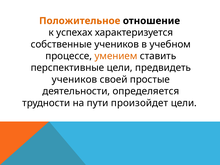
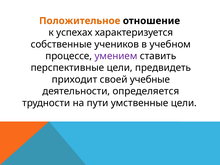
умением colour: orange -> purple (116, 56)
учеников: учеников -> приходит (75, 80)
простые: простые -> учебные (150, 80)
произойдет: произойдет -> умственные (140, 103)
